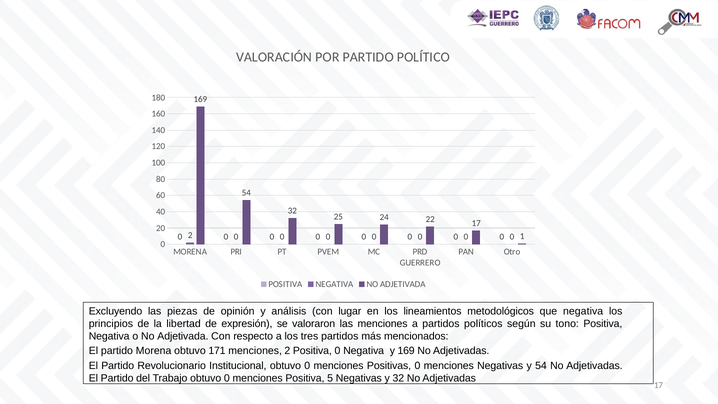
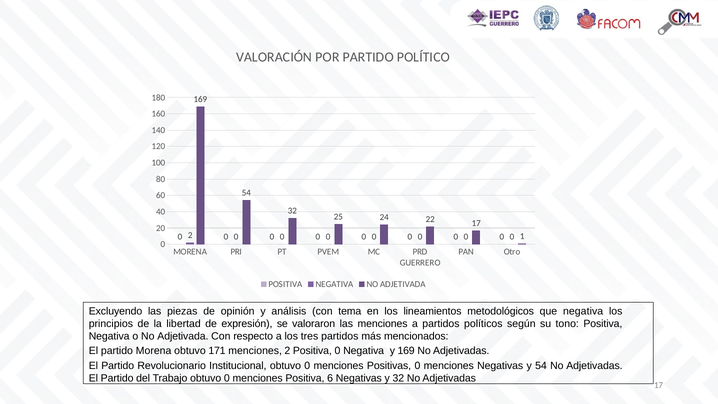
lugar: lugar -> tema (350, 311)
5: 5 -> 6 (330, 378)
